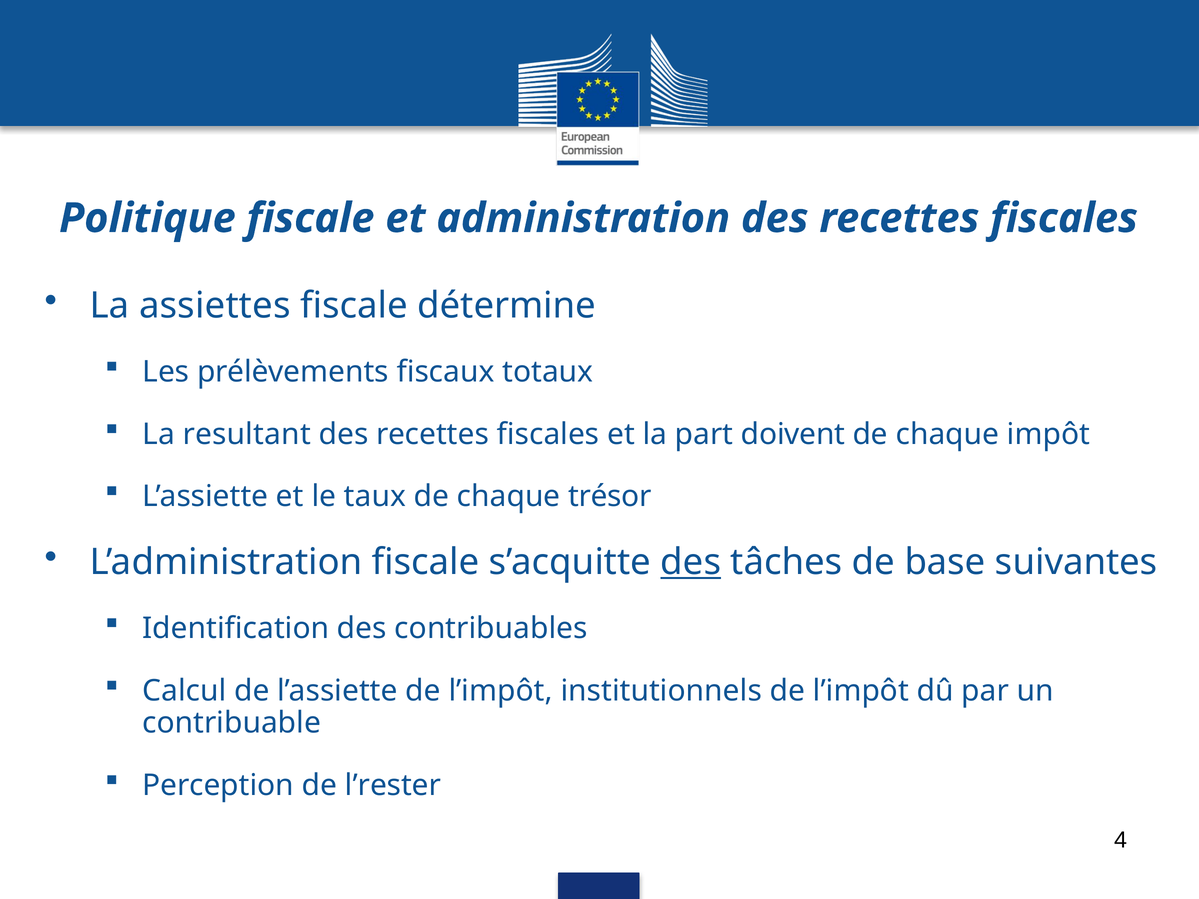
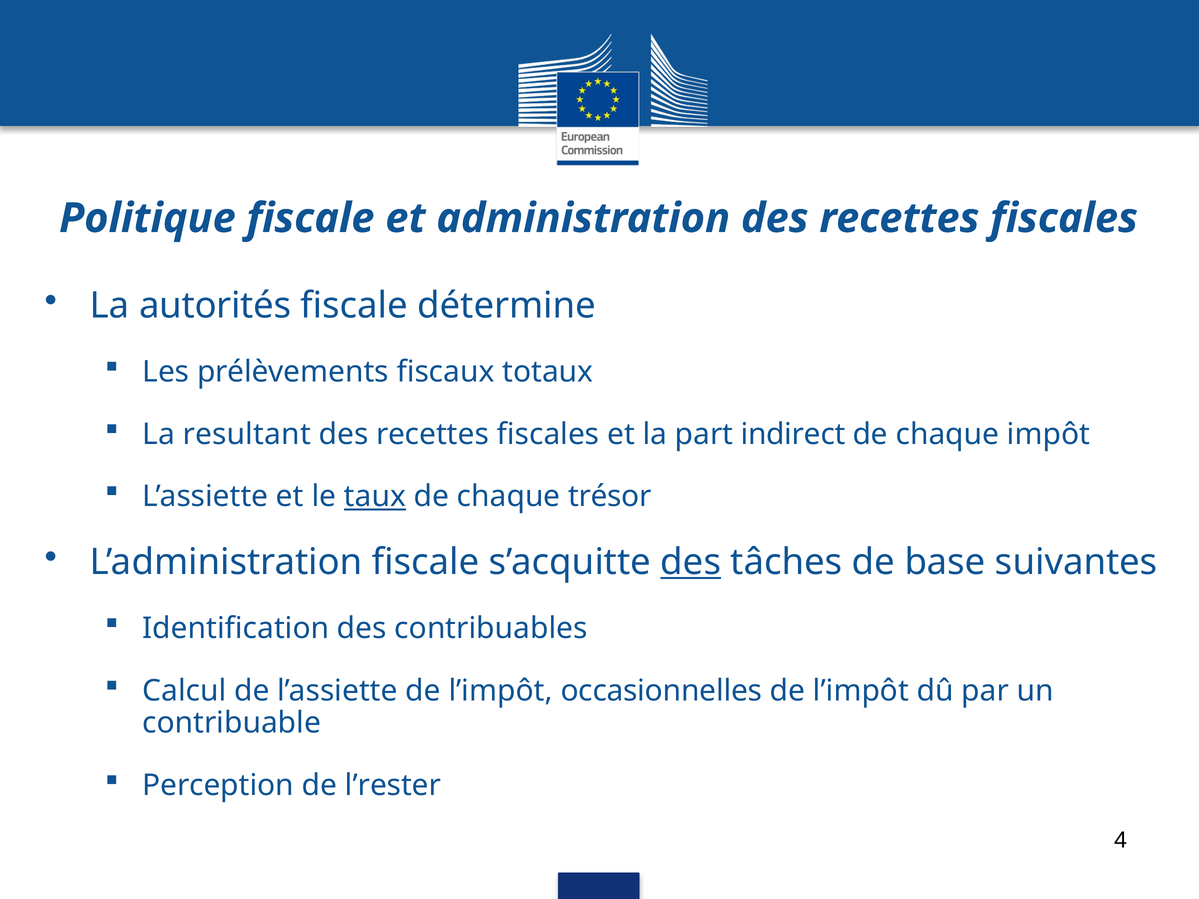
assiettes: assiettes -> autorités (215, 306)
doivent: doivent -> indirect (793, 434)
taux underline: none -> present (375, 497)
institutionnels: institutionnels -> occasionnelles (661, 691)
